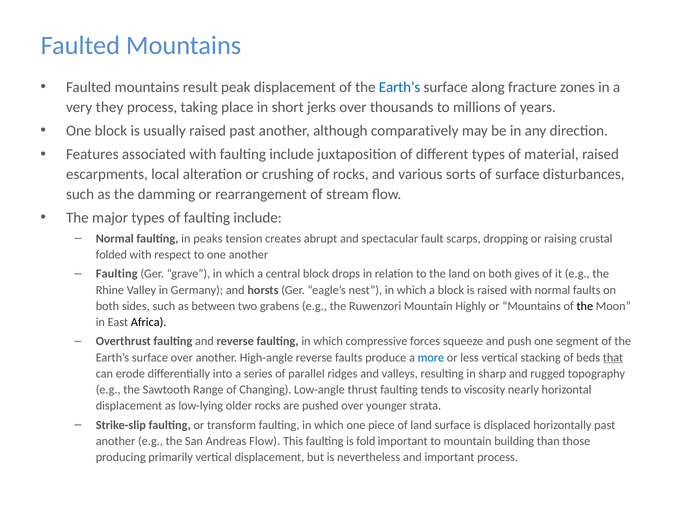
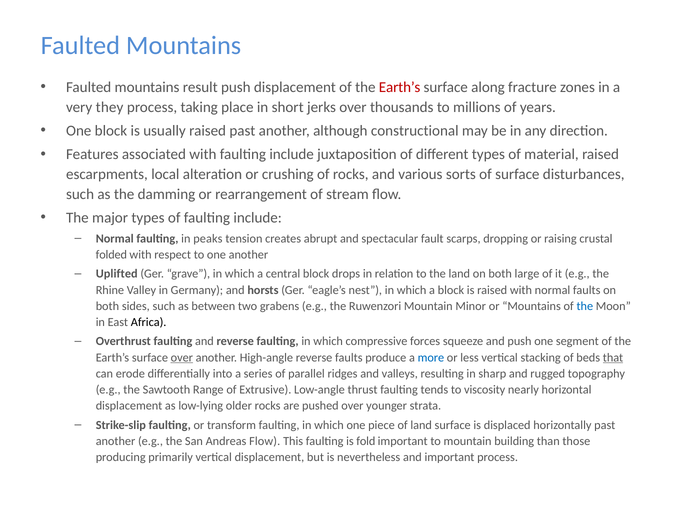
result peak: peak -> push (236, 87)
Earth’s colour: blue -> red (400, 87)
comparatively: comparatively -> constructional (415, 131)
Faulting: Faulting -> Uplifted (117, 273)
gives: gives -> large (527, 273)
Highly: Highly -> Minor (471, 306)
the colour: black -> blue (585, 306)
over underline: none -> present (182, 357)
Changing: Changing -> Extrusive (265, 389)
